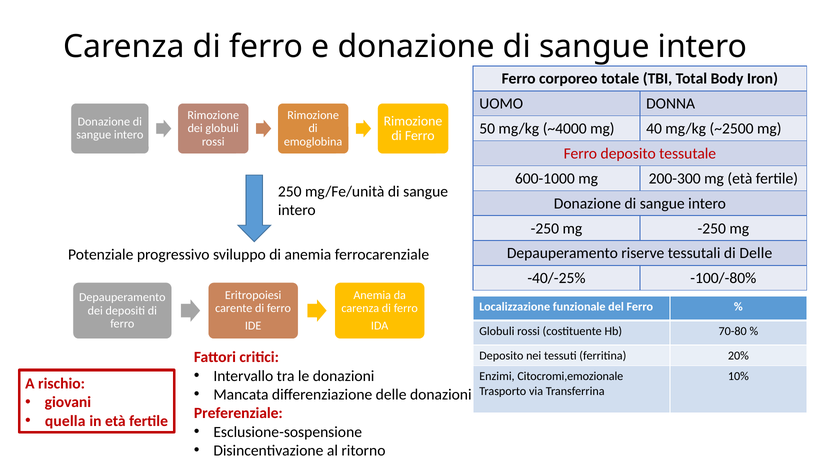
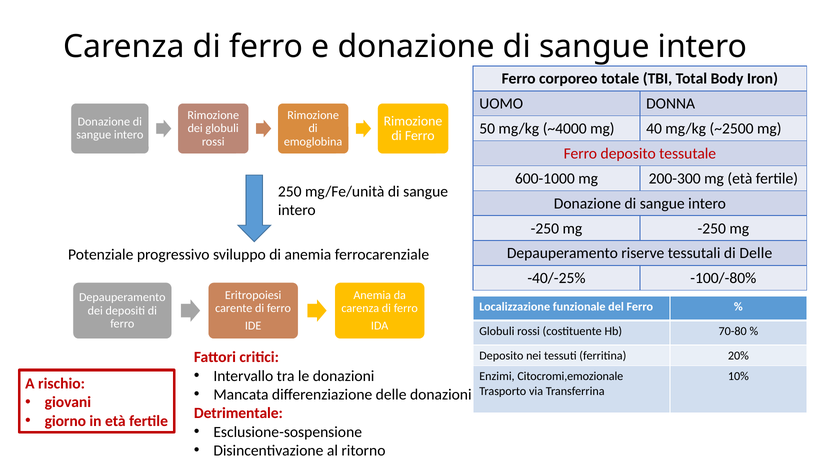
Preferenziale: Preferenziale -> Detrimentale (238, 413)
quella: quella -> giorno (65, 421)
